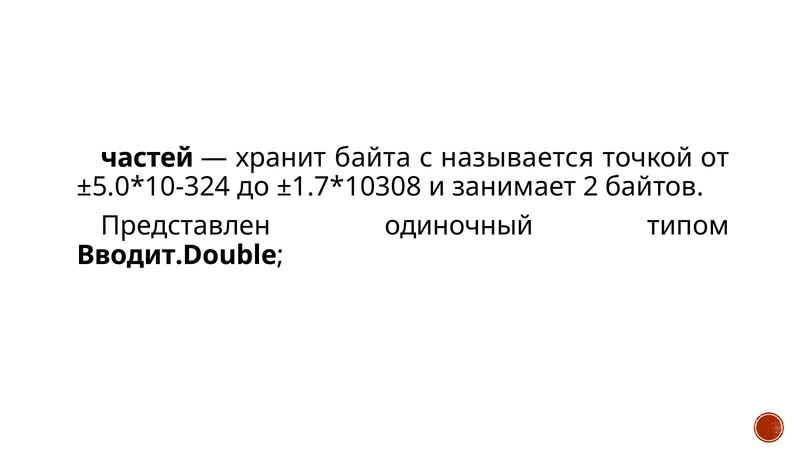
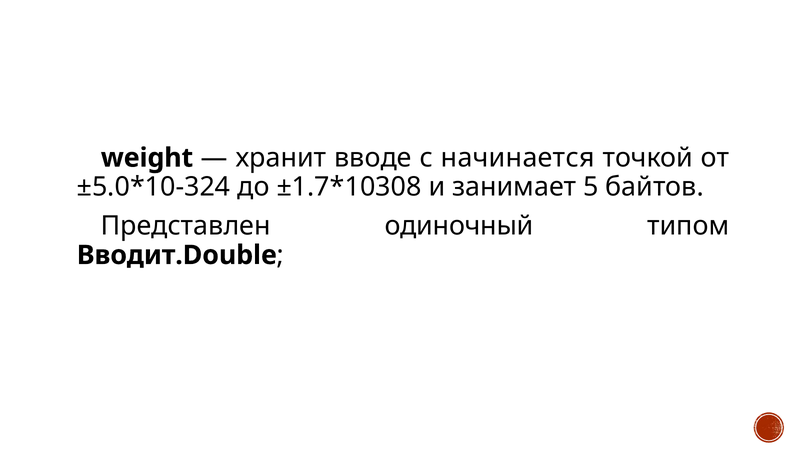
частей: частей -> weight (147, 158)
байта: байта -> вводе (373, 158)
называется: называется -> начинается (518, 158)
2: 2 -> 5 (591, 187)
